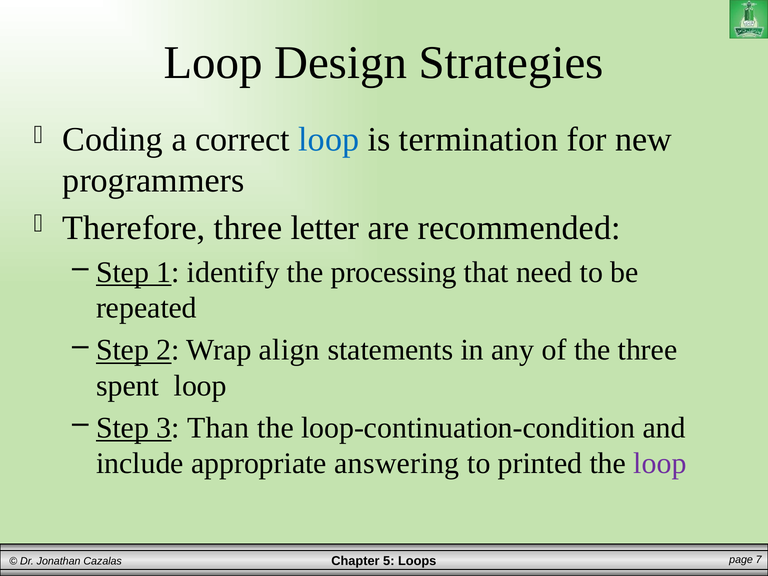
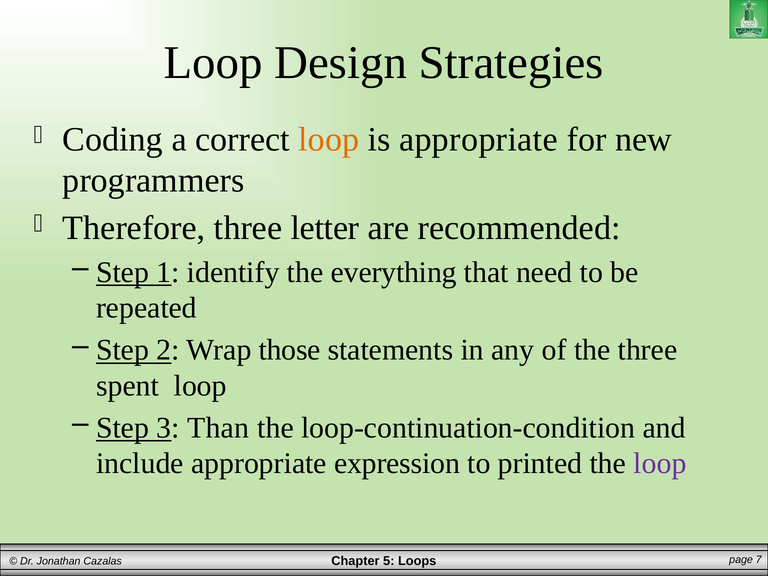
loop colour: blue -> orange (329, 139)
is termination: termination -> appropriate (478, 139)
processing: processing -> everything (394, 272)
align: align -> those (290, 350)
answering: answering -> expression (397, 464)
